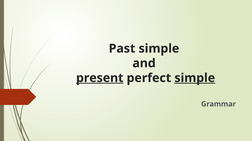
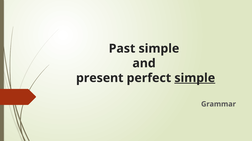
present underline: present -> none (100, 78)
